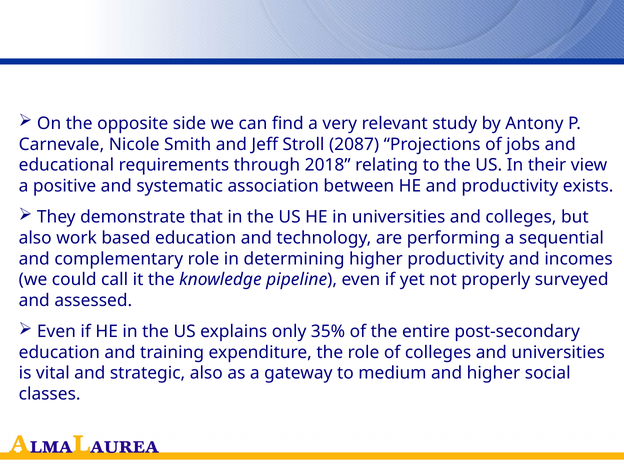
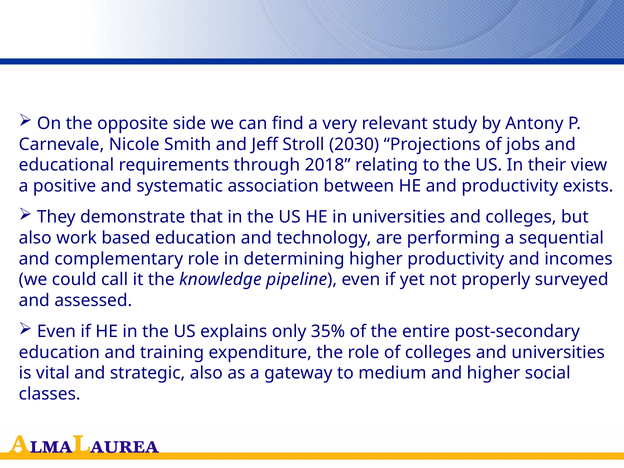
2087: 2087 -> 2030 (354, 144)
